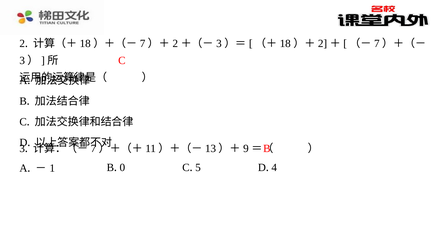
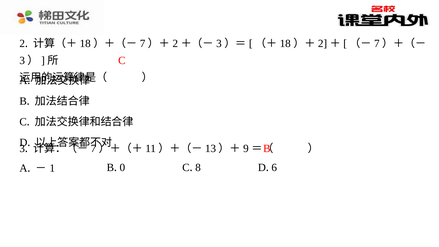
5: 5 -> 8 (198, 168)
4: 4 -> 6 (274, 168)
